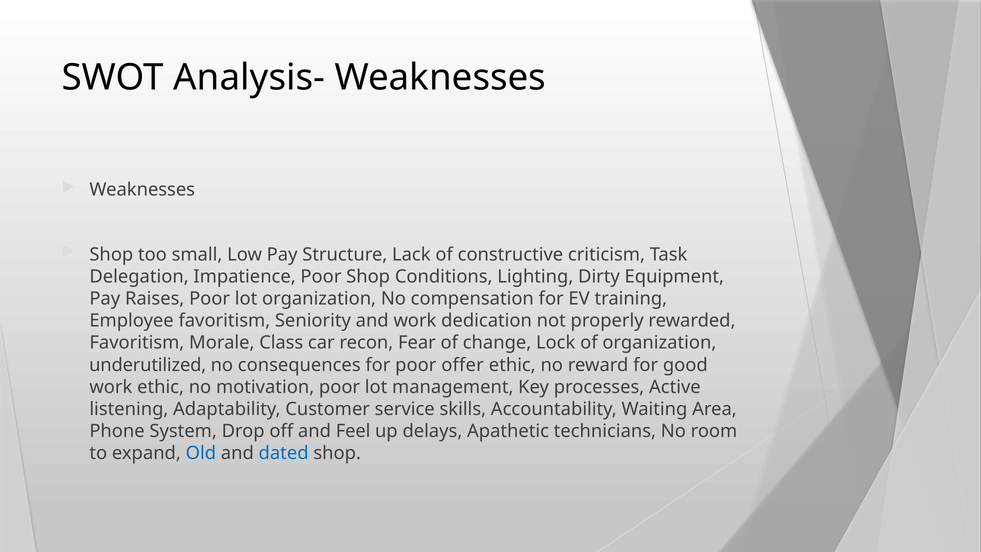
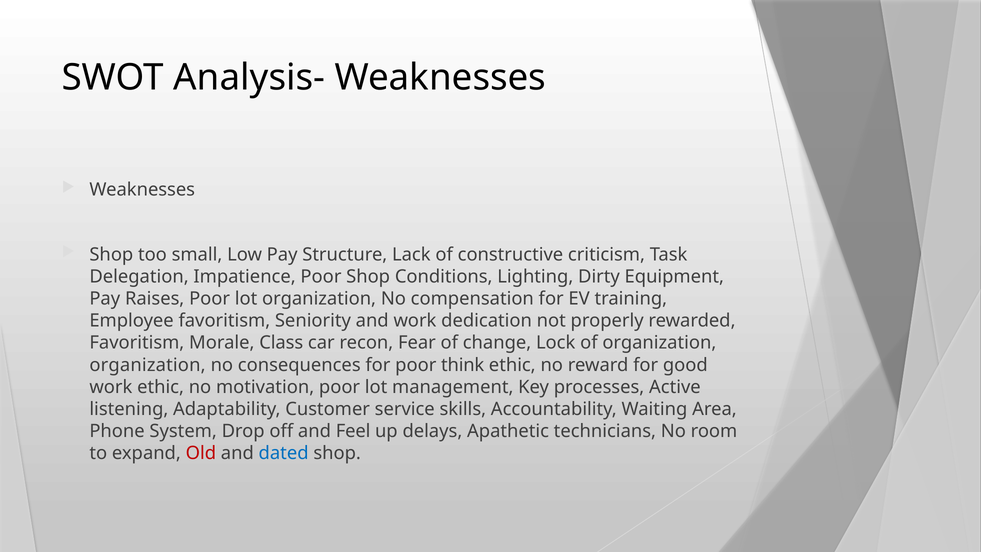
underutilized: underutilized -> organization (148, 365)
offer: offer -> think (463, 365)
Old colour: blue -> red (201, 453)
